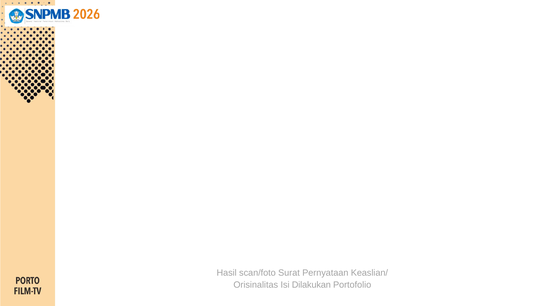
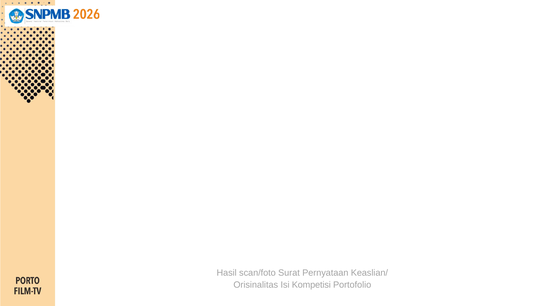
Dilakukan: Dilakukan -> Kompetisi (311, 284)
